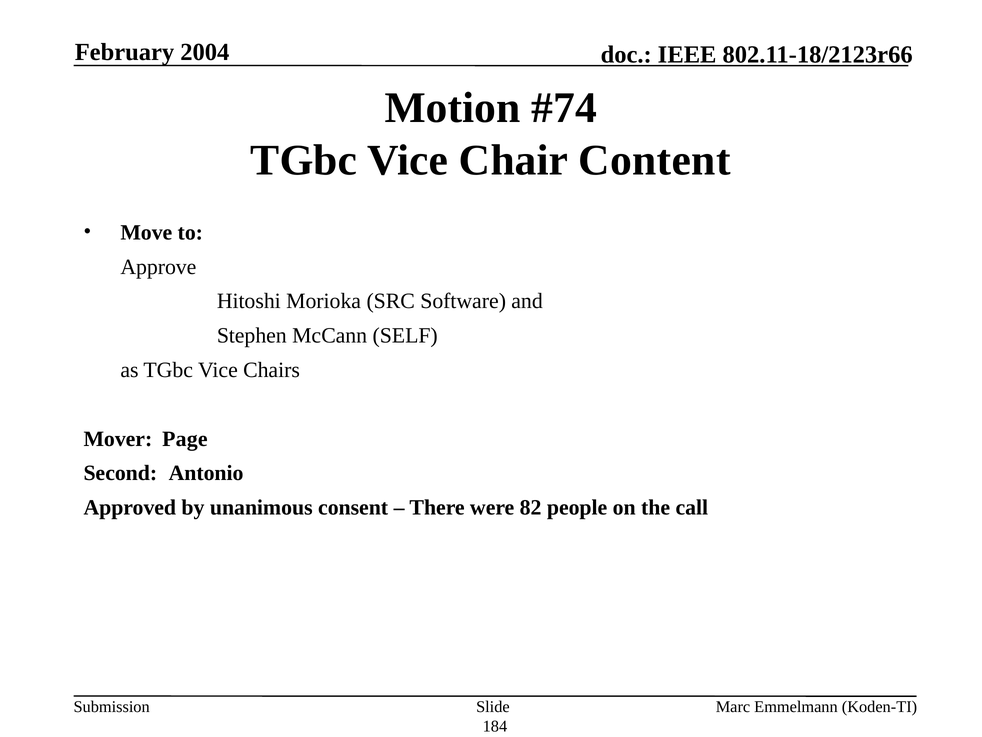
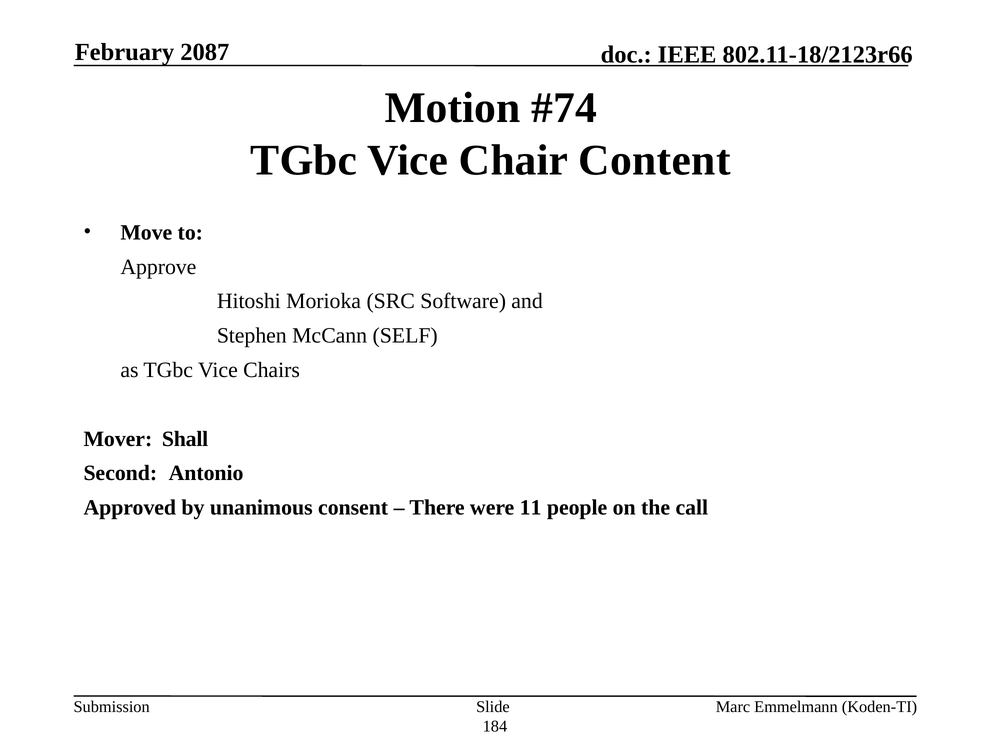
2004: 2004 -> 2087 (205, 52)
Page: Page -> Shall (185, 439)
82: 82 -> 11 (531, 507)
